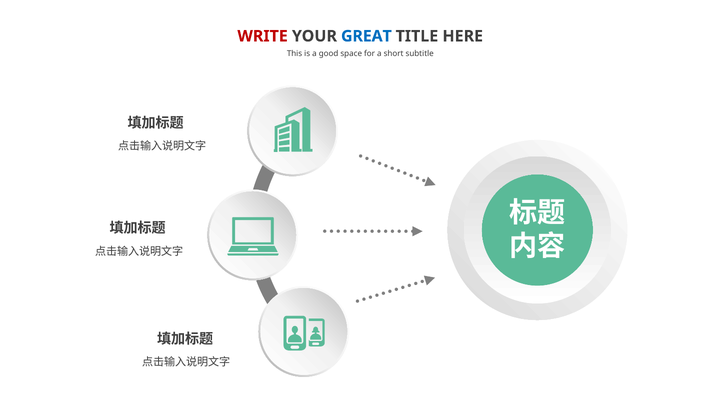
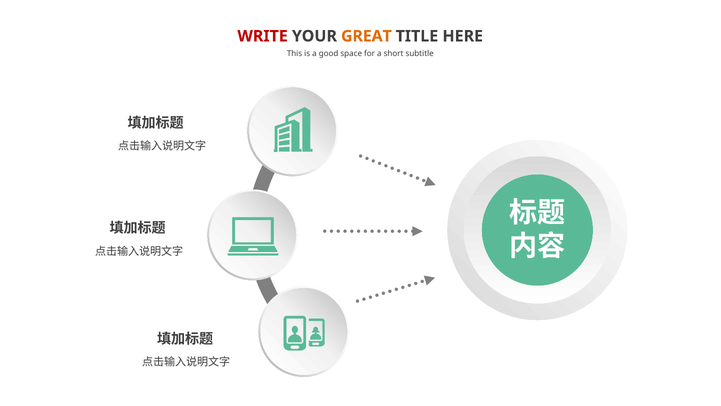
GREAT colour: blue -> orange (366, 36)
